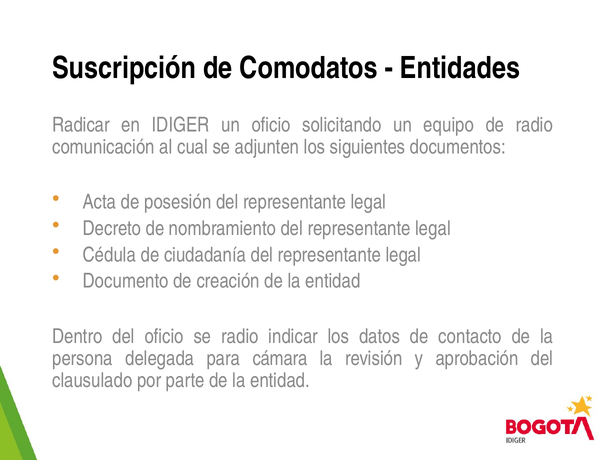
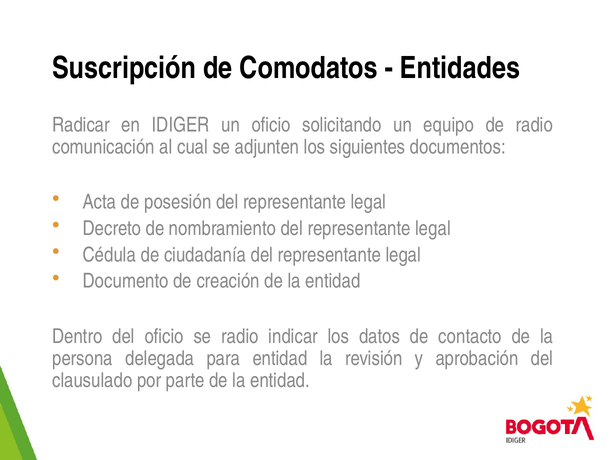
para cámara: cámara -> entidad (280, 359)
